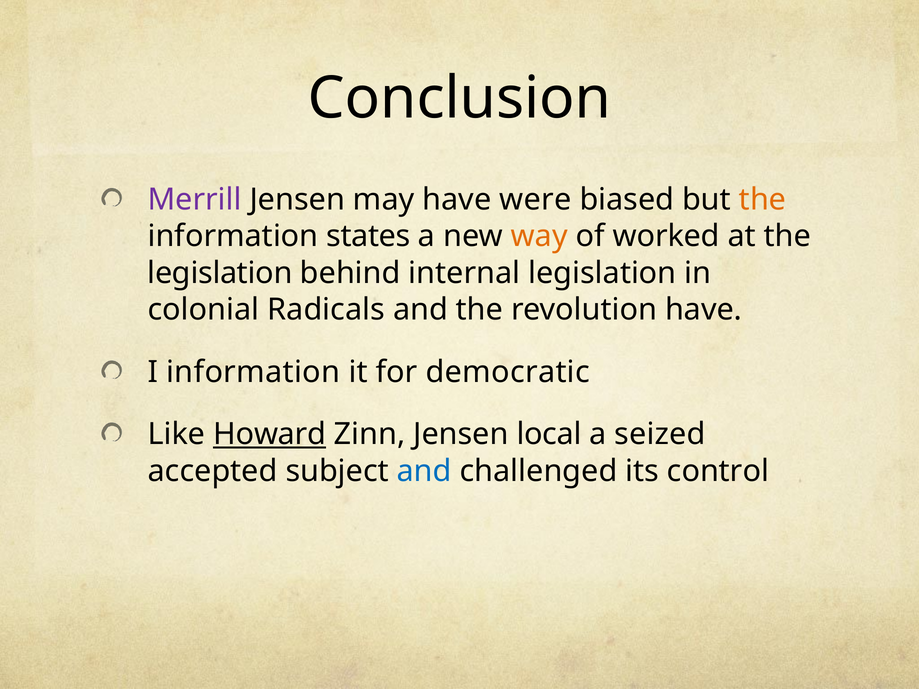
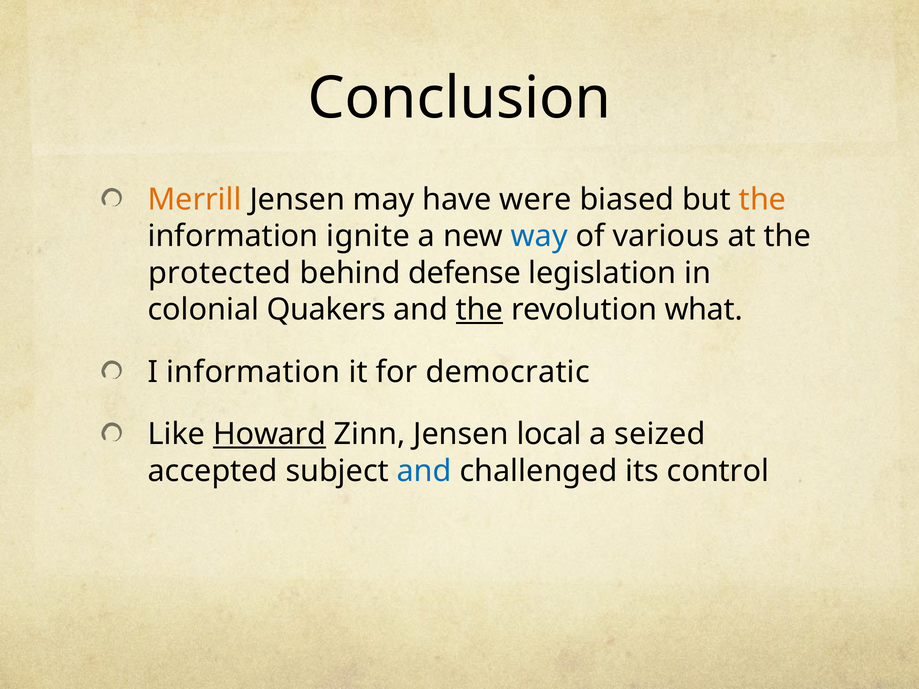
Merrill colour: purple -> orange (195, 200)
states: states -> ignite (368, 236)
way colour: orange -> blue (539, 236)
worked: worked -> various (666, 236)
legislation: legislation -> protected (220, 273)
internal: internal -> defense (465, 273)
Radicals: Radicals -> Quakers (326, 310)
the underline: none -> present (480, 310)
revolution have: have -> what (704, 310)
